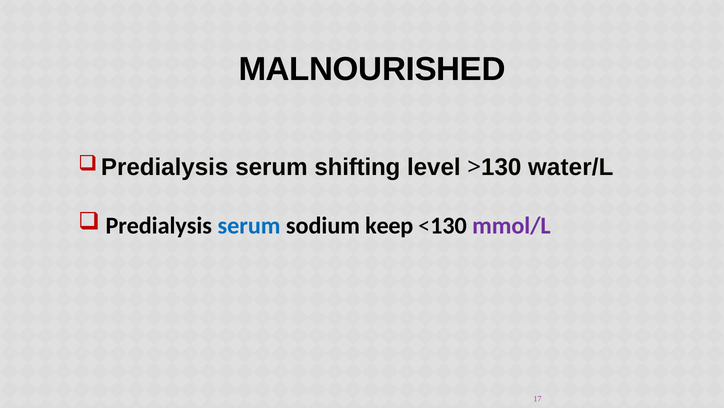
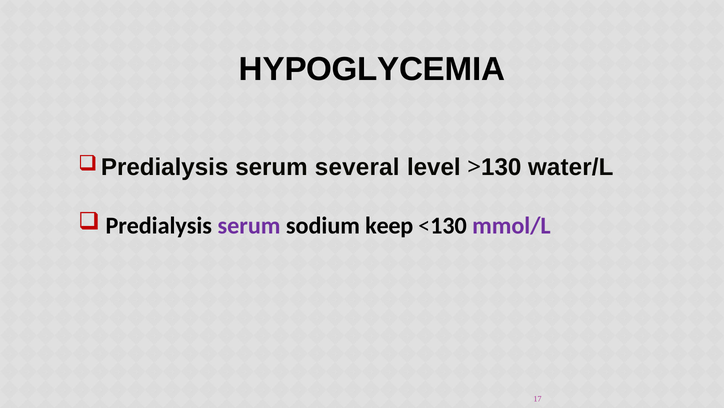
MALNOURISHED: MALNOURISHED -> HYPOGLYCEMIA (372, 69)
shifting: shifting -> several (357, 167)
serum colour: blue -> purple (249, 225)
